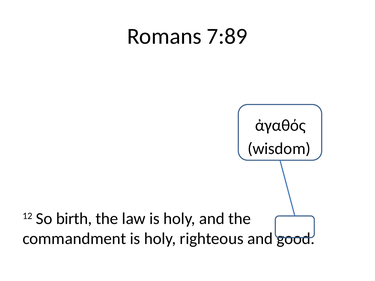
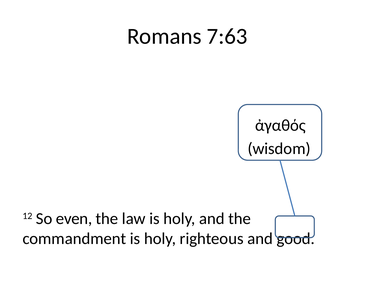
7:89: 7:89 -> 7:63 (227, 36)
birth: birth -> even (74, 219)
